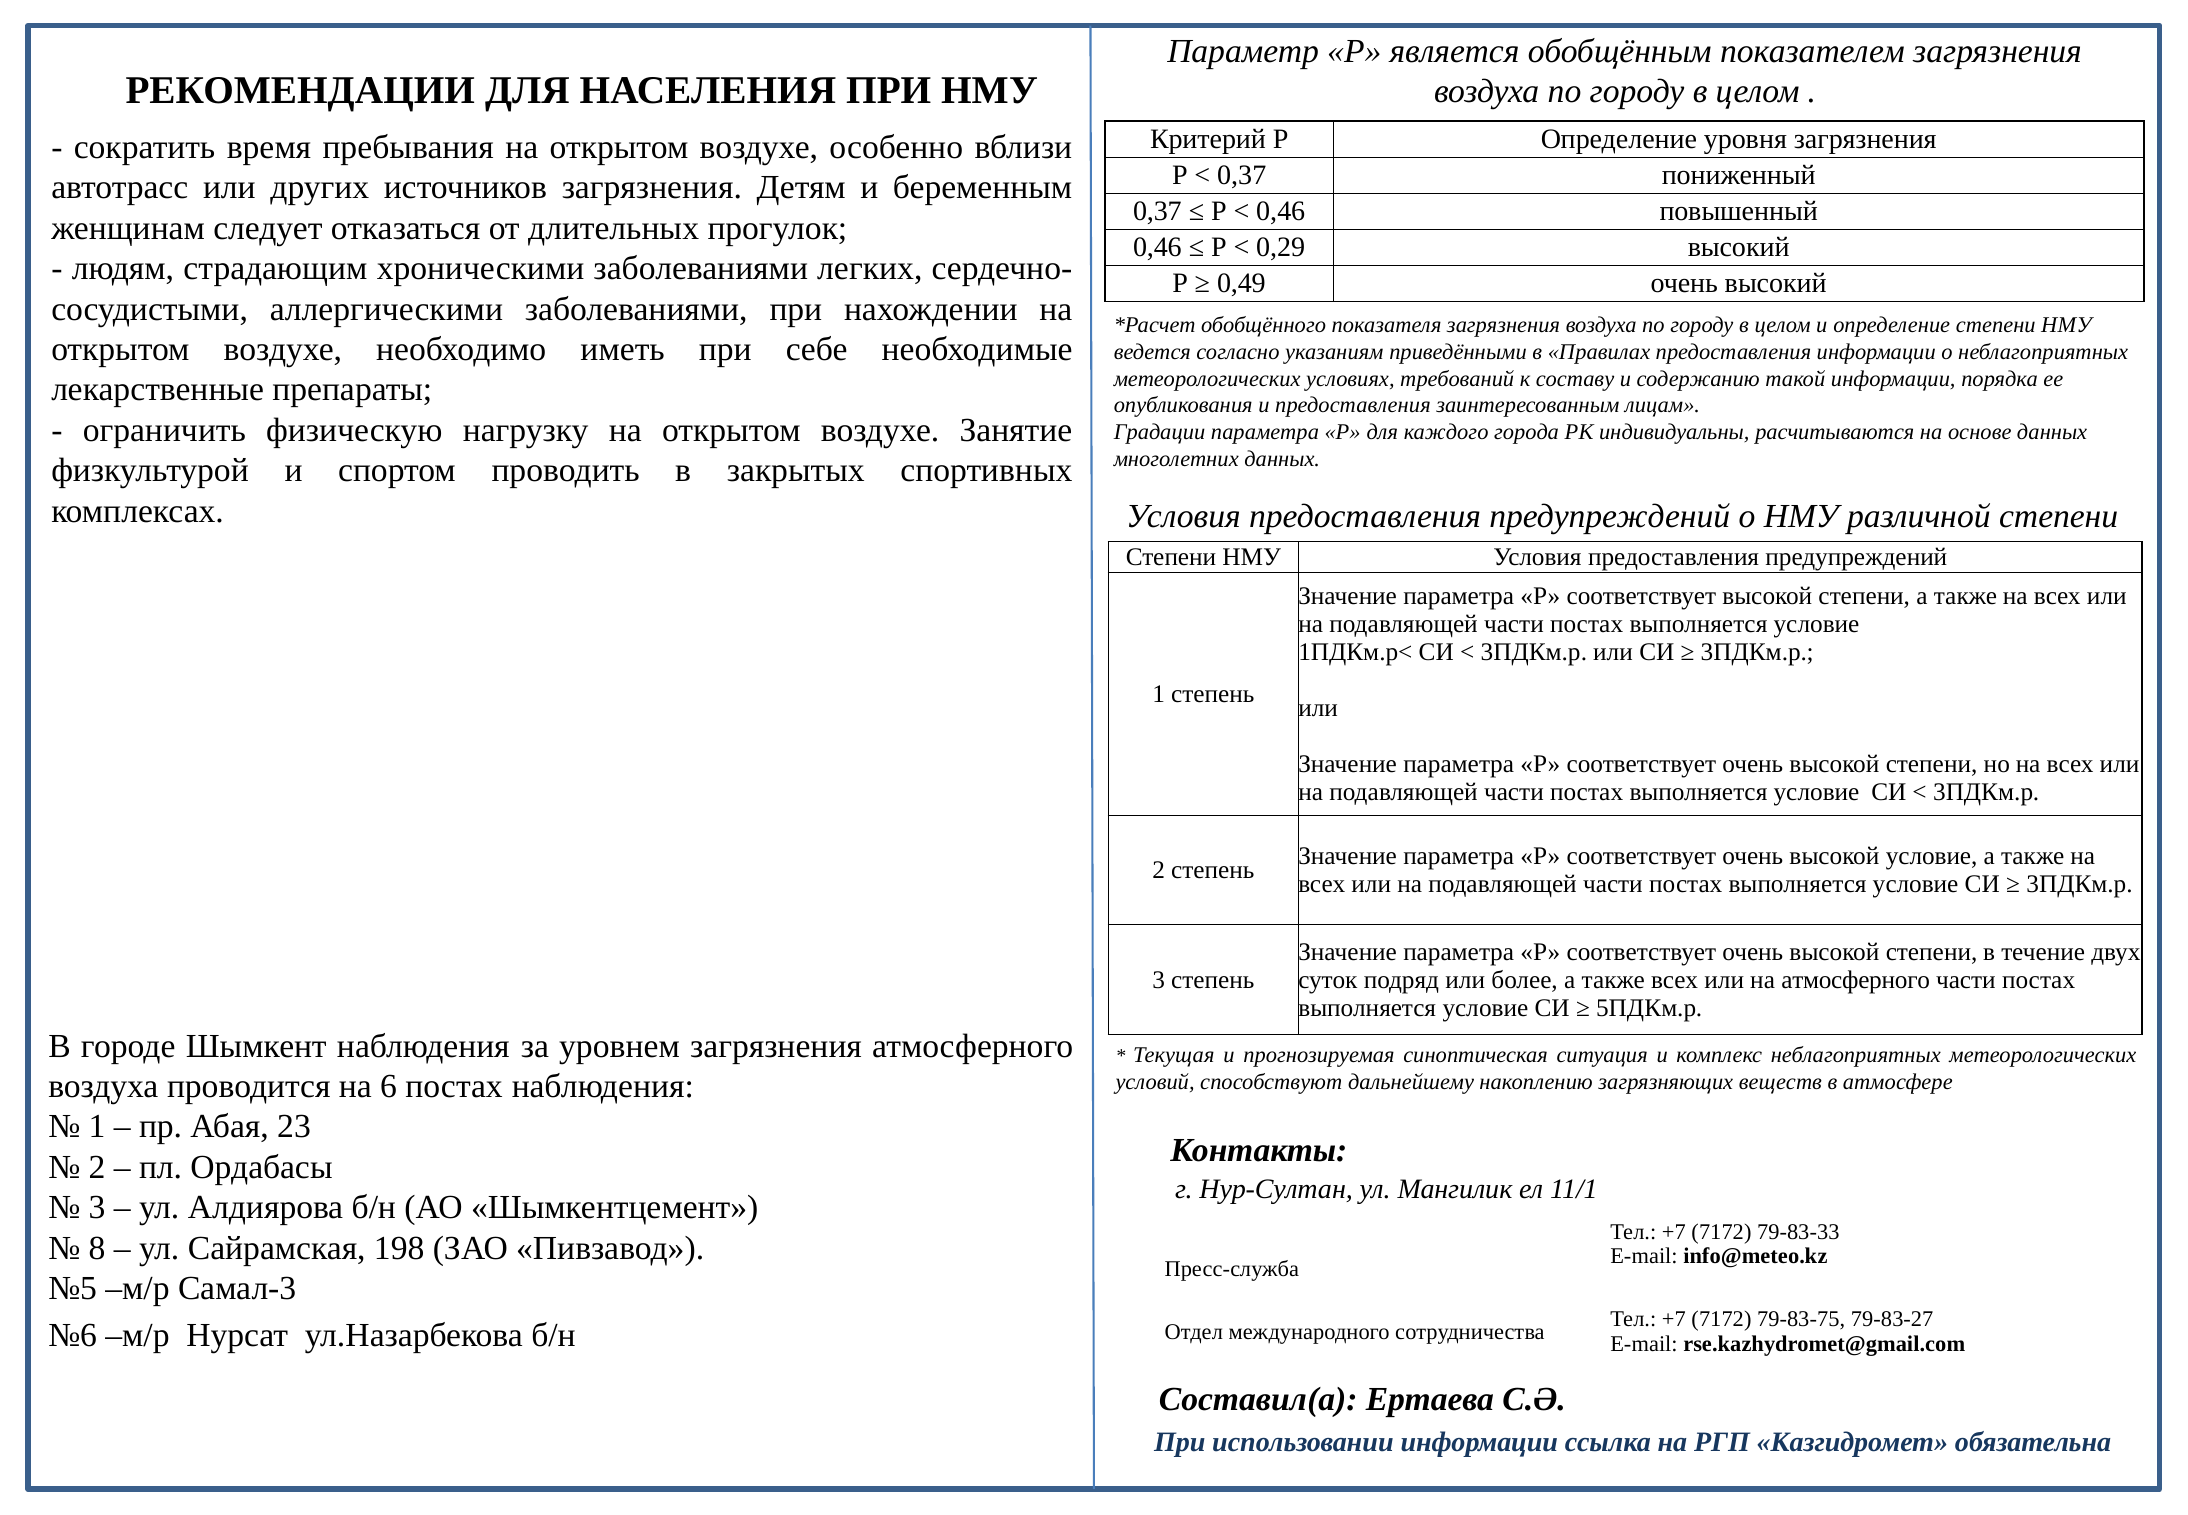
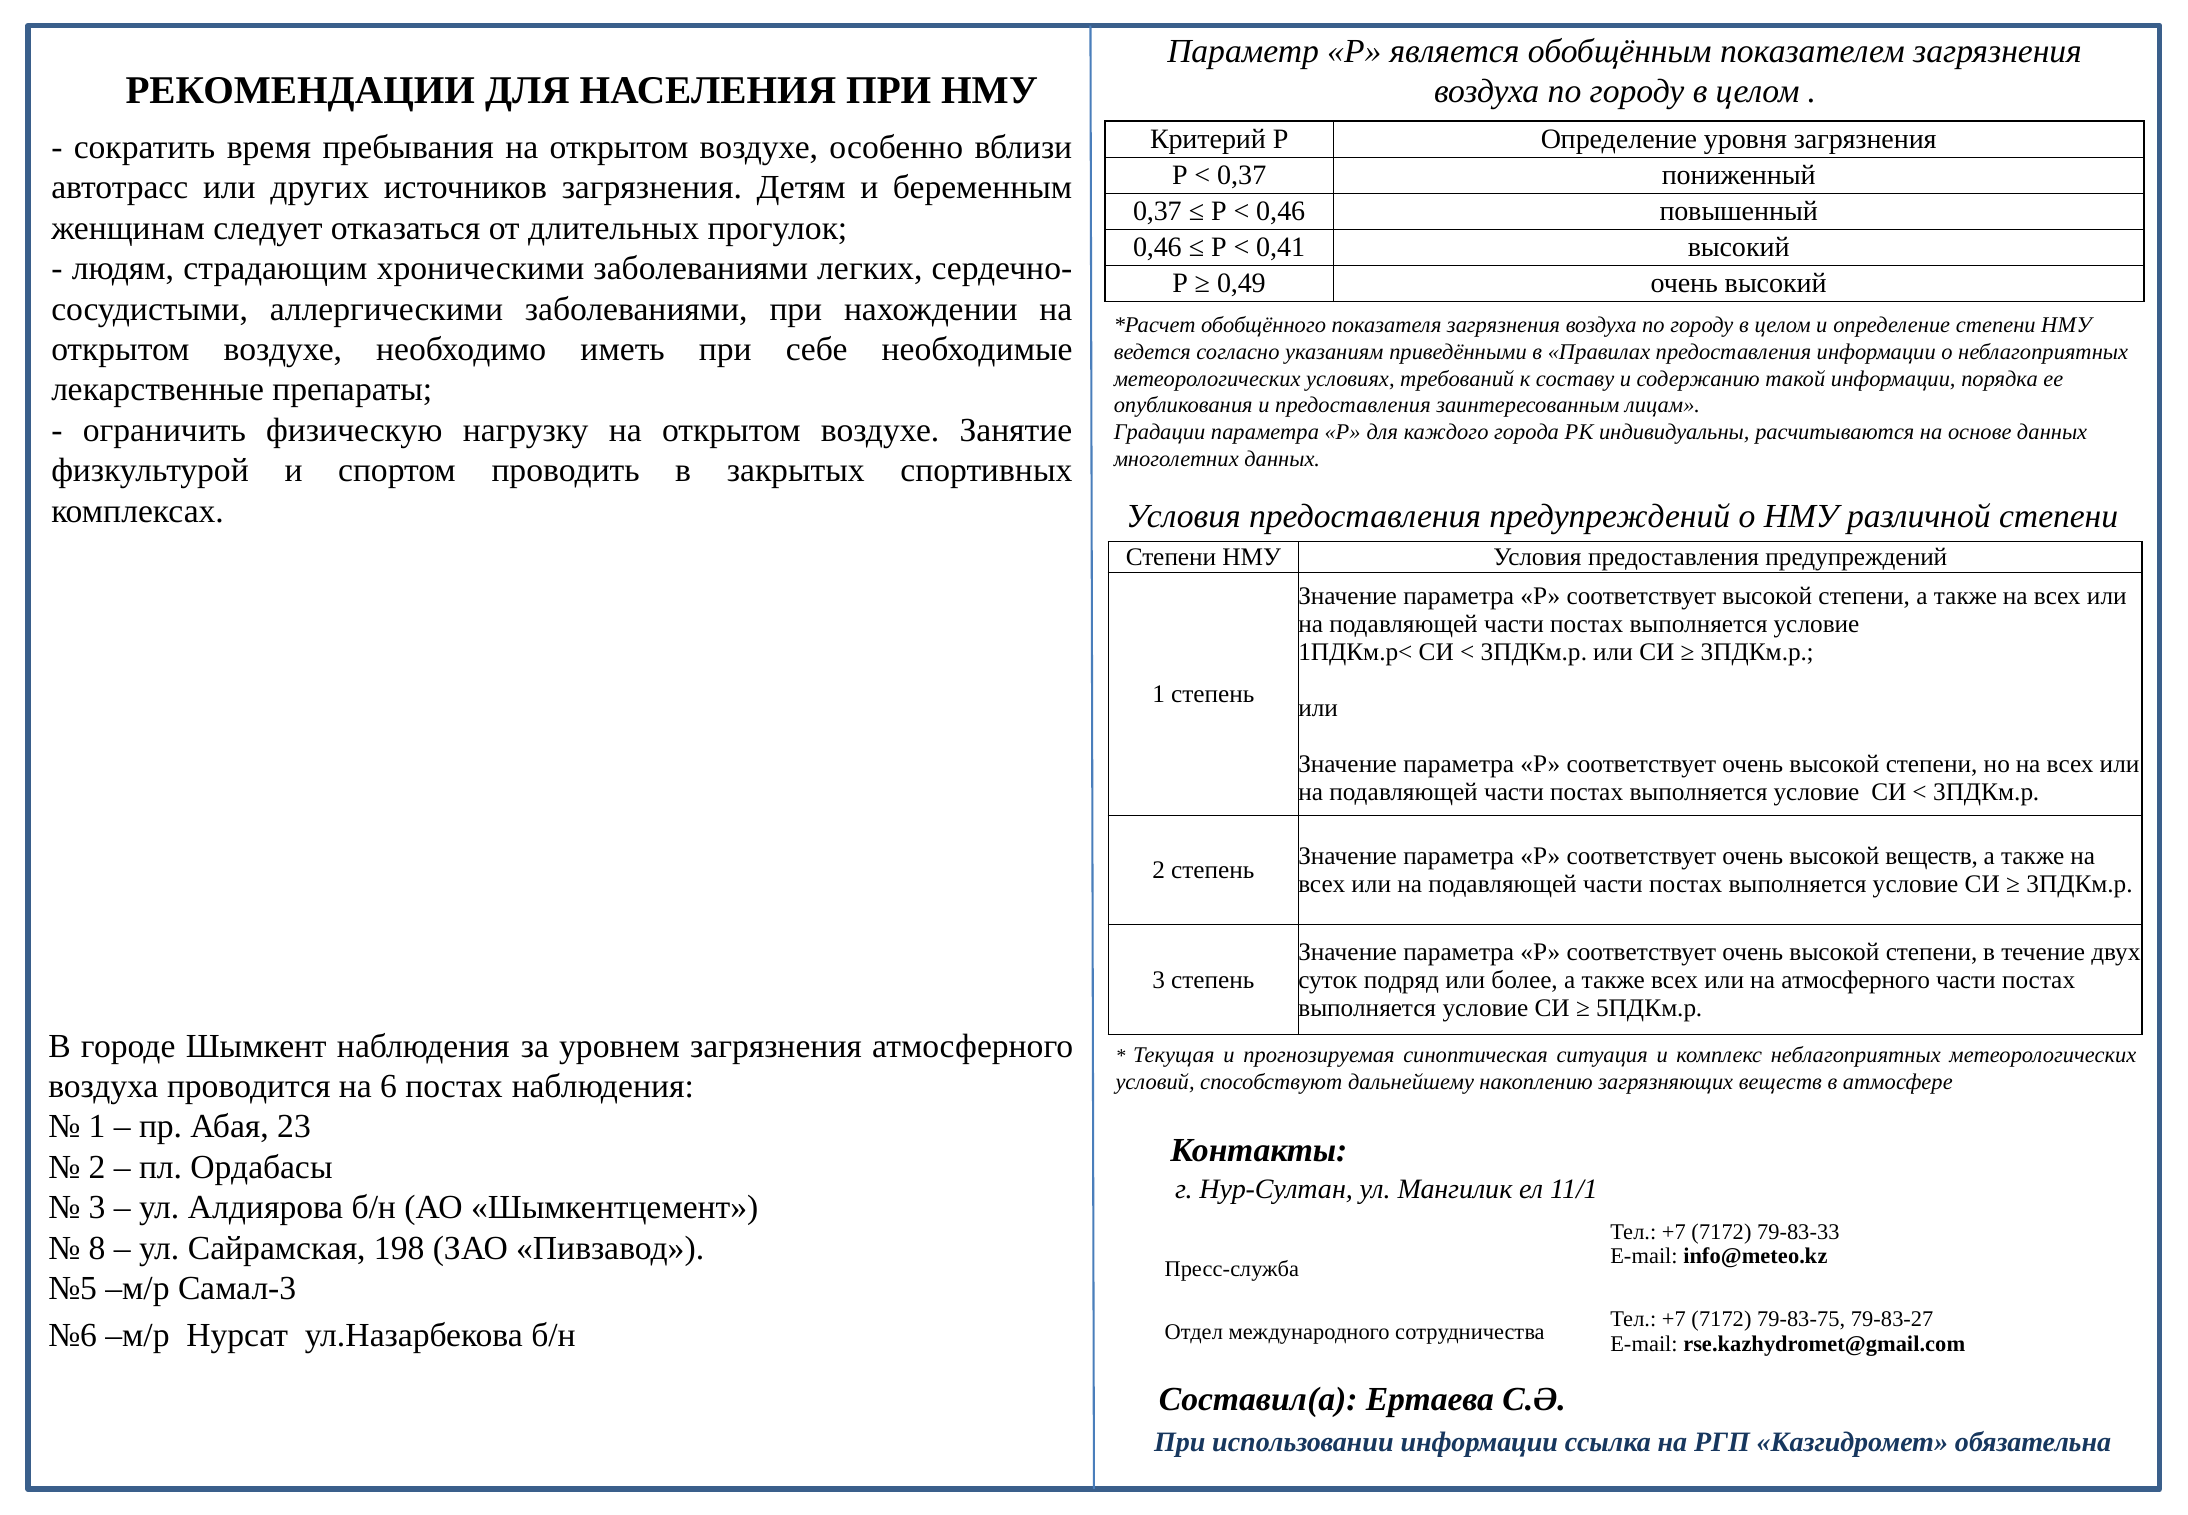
0,29: 0,29 -> 0,41 (1281, 247)
высокой условие: условие -> веществ (1932, 856)
